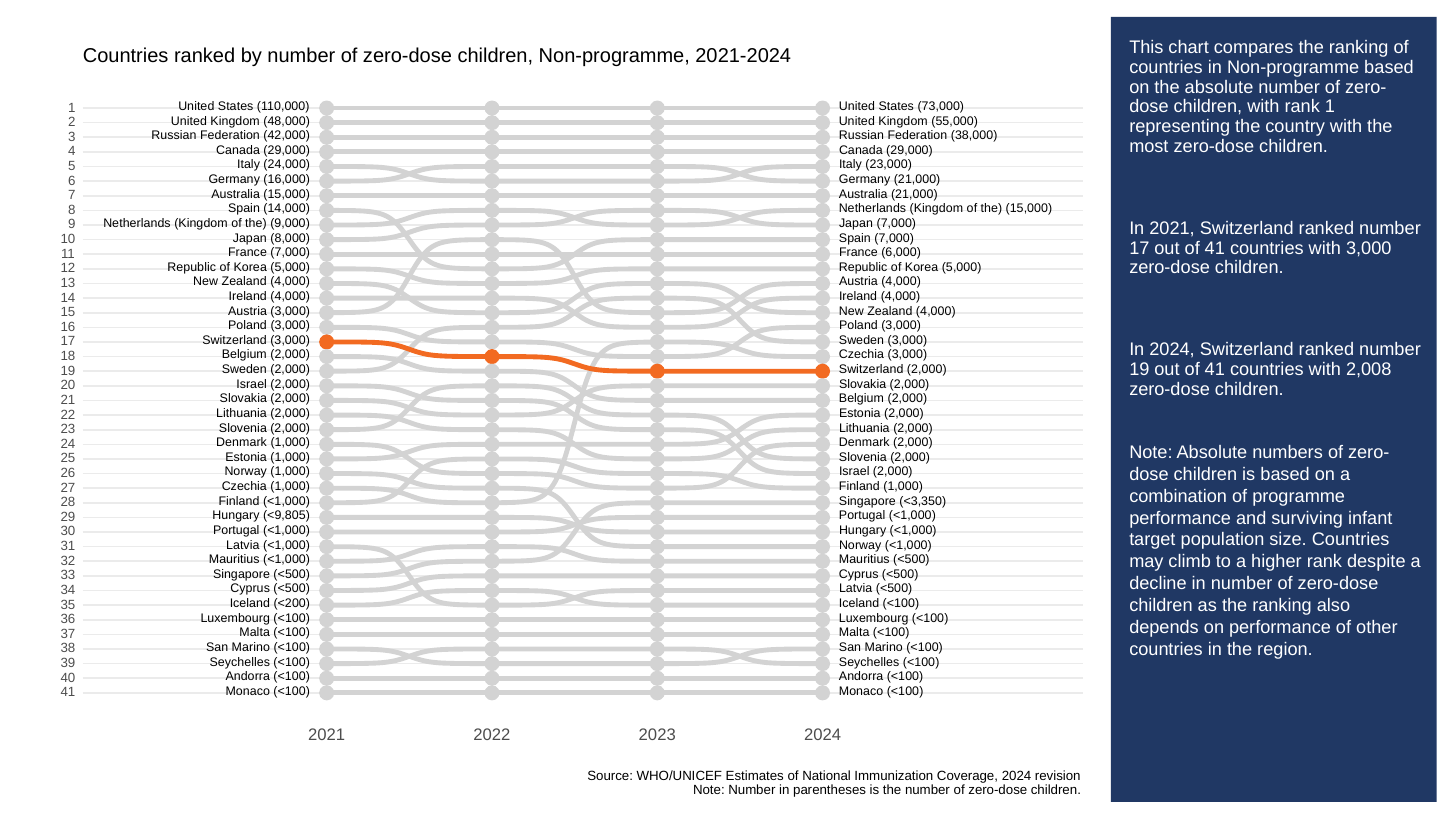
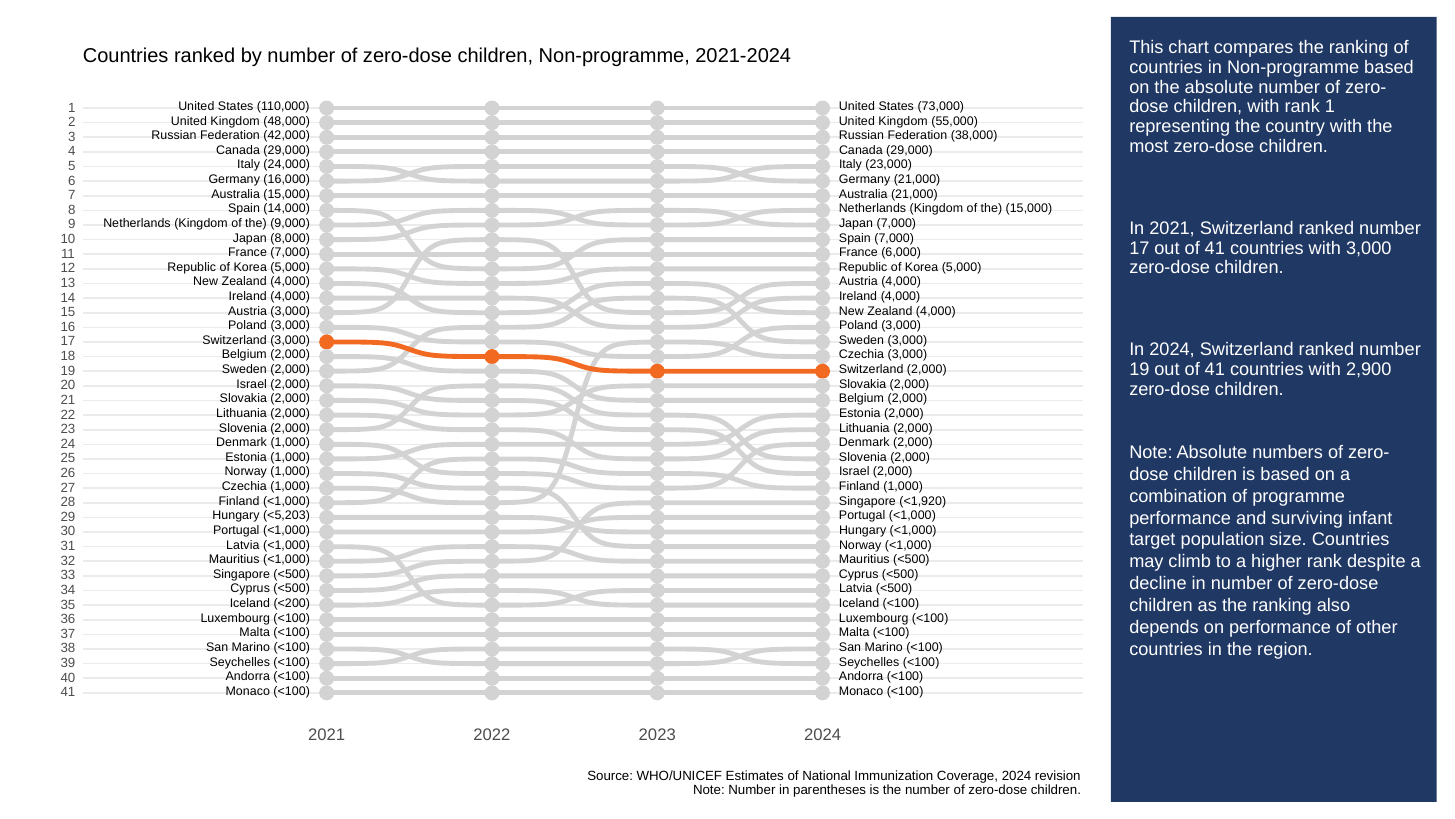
2,008: 2,008 -> 2,900 (1369, 369)
<3,350: <3,350 -> <1,920 (923, 501)
<9,805: <9,805 -> <5,203 (287, 515)
